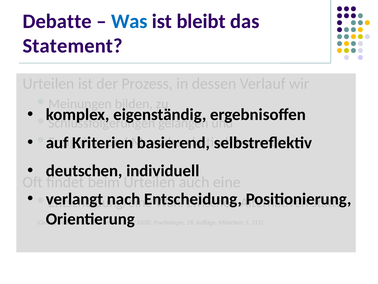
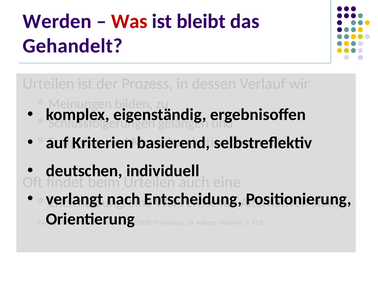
Debatte: Debatte -> Werden (57, 21)
Was colour: blue -> red (129, 21)
Statement: Statement -> Gehandelt (73, 46)
